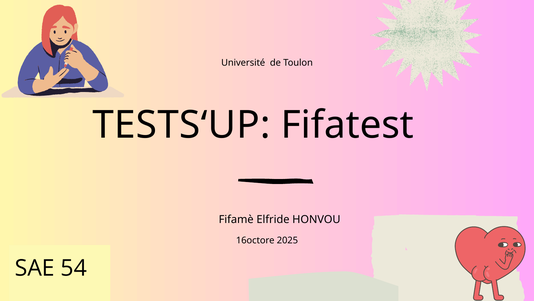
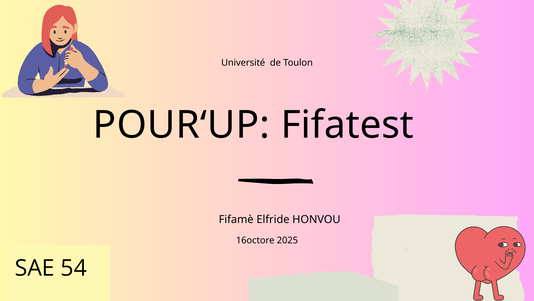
TESTS‘UP: TESTS‘UP -> POUR‘UP (181, 125)
